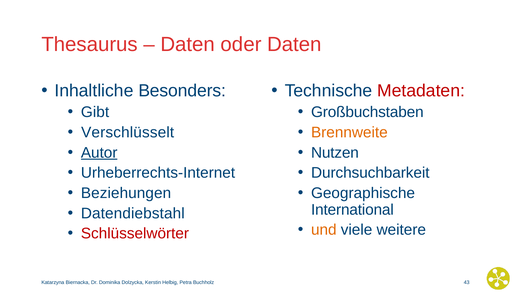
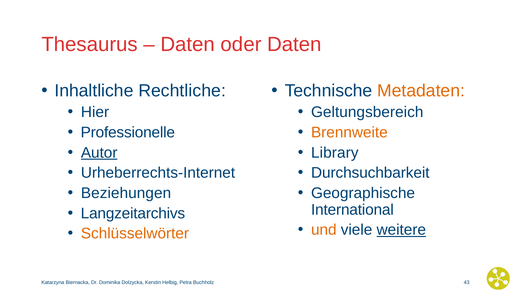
Besonders: Besonders -> Rechtliche (182, 91)
Metadaten colour: red -> orange (421, 91)
Gibt: Gibt -> Hier (95, 112)
Großbuchstaben: Großbuchstaben -> Geltungsbereich (367, 112)
Verschlüsselt: Verschlüsselt -> Professionelle (128, 132)
Nutzen: Nutzen -> Library (335, 153)
Datendiebstahl: Datendiebstahl -> Langzeitarchivs (133, 213)
weitere underline: none -> present (401, 230)
Schlüsselwörter colour: red -> orange (135, 233)
